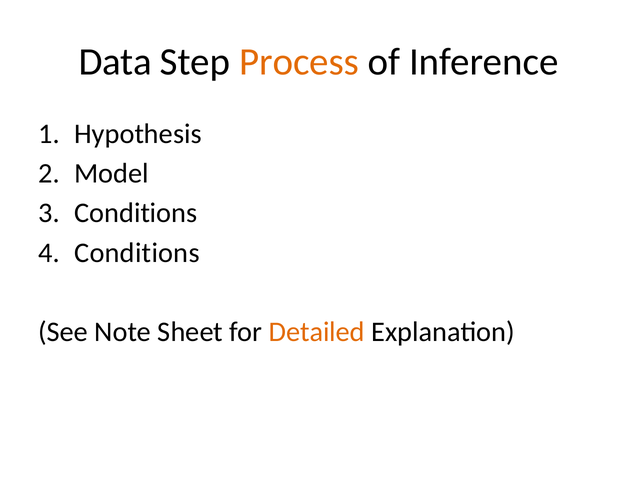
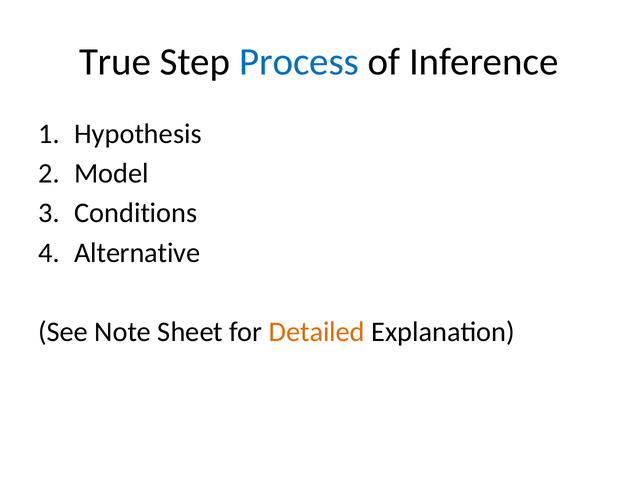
Data: Data -> True (115, 62)
Process colour: orange -> blue (299, 62)
Conditions: Conditions -> Alternative (137, 253)
